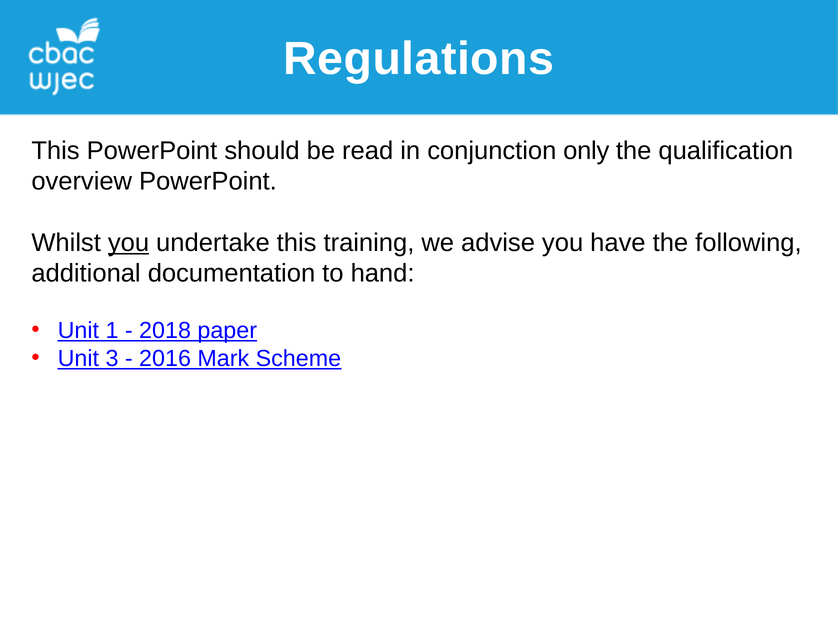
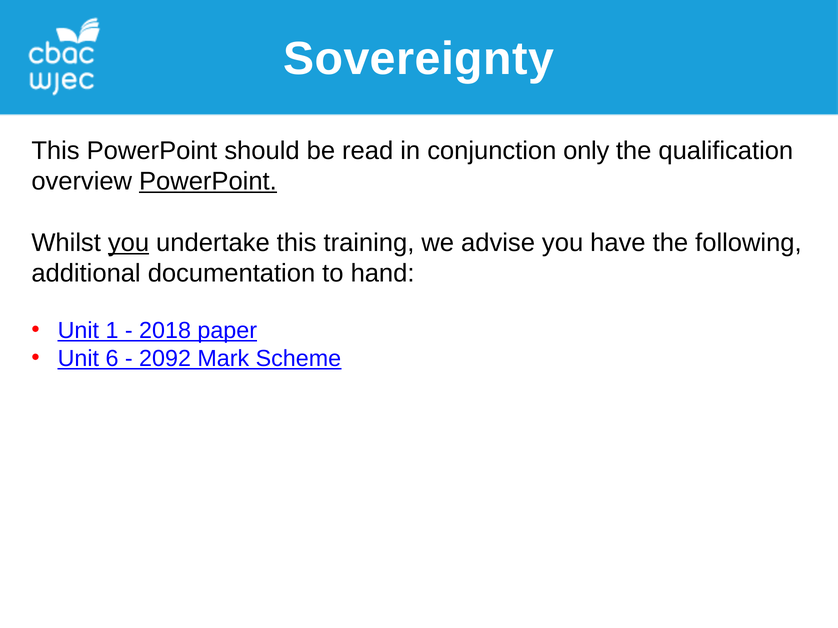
Regulations: Regulations -> Sovereignty (419, 59)
PowerPoint underline: none -> present (208, 182)
3: 3 -> 6 (112, 359)
2016: 2016 -> 2092 (165, 359)
